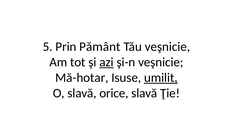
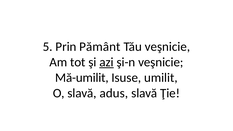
Mă-hotar: Mă-hotar -> Mă-umilit (82, 78)
umilit underline: present -> none (161, 78)
orice: orice -> adus (114, 93)
